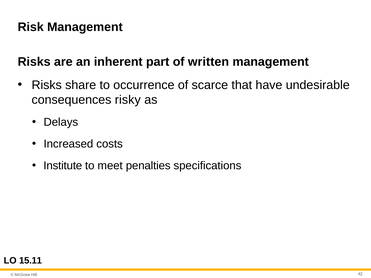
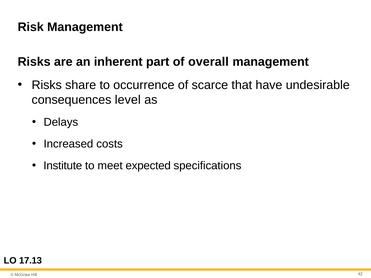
written: written -> overall (208, 62)
risky: risky -> level (128, 100)
penalties: penalties -> expected (148, 166)
15.11: 15.11 -> 17.13 (30, 261)
